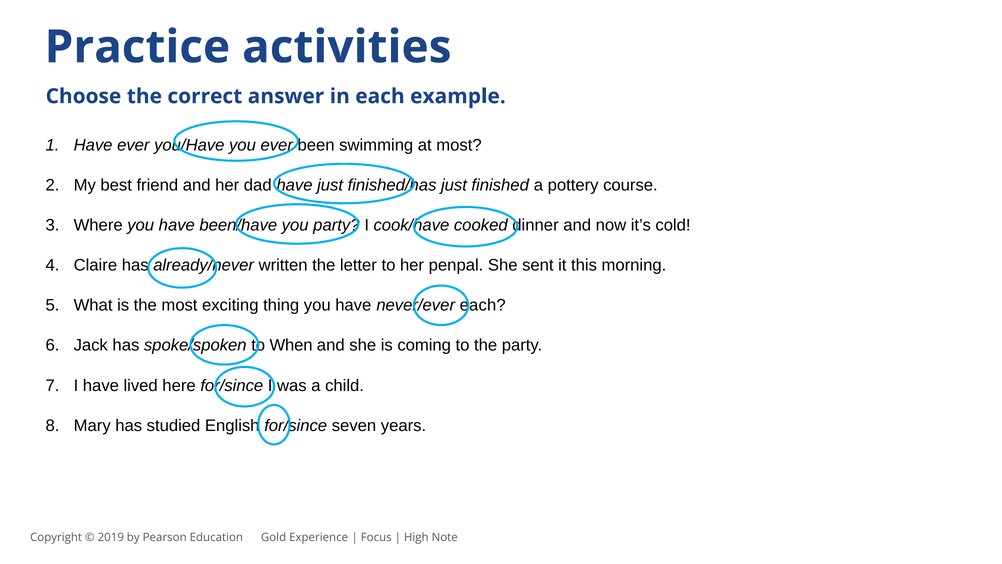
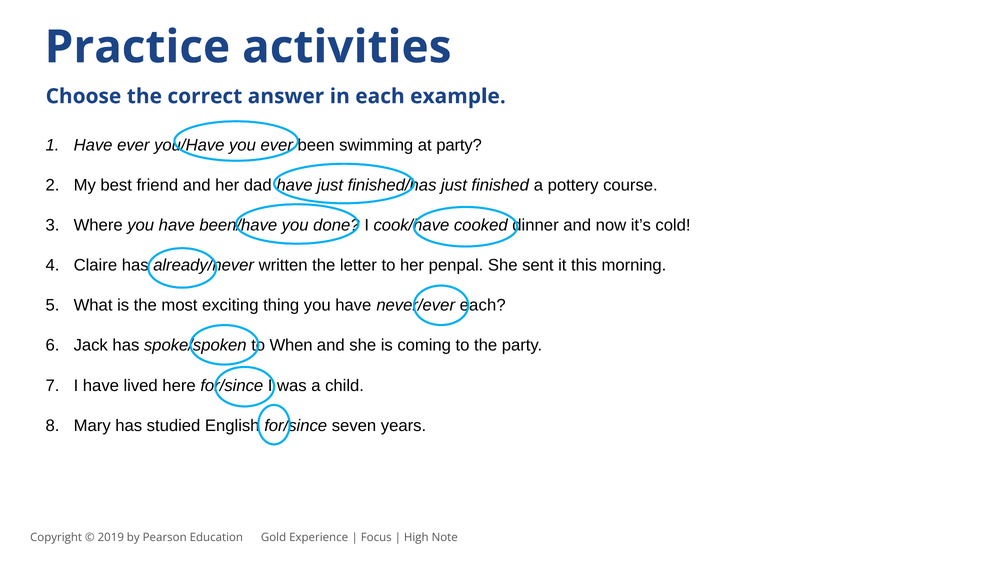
at most: most -> party (459, 145)
you party: party -> done (336, 225)
